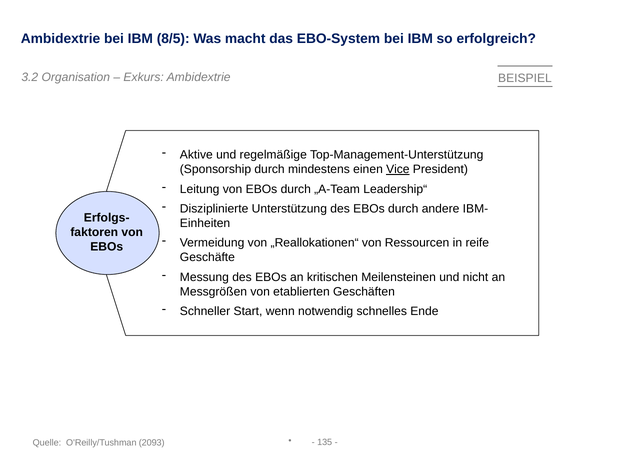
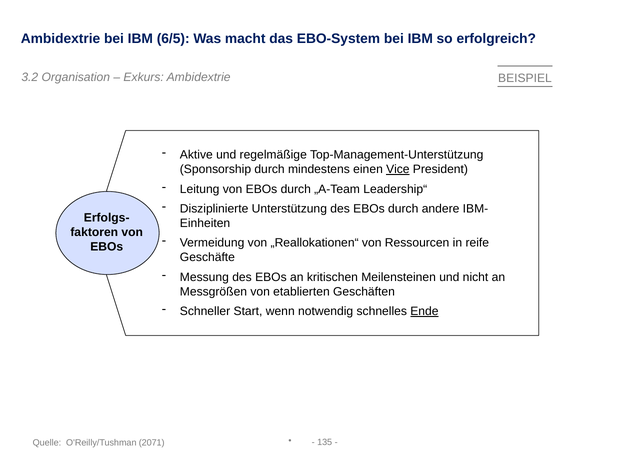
8/5: 8/5 -> 6/5 (173, 39)
Ende underline: none -> present (424, 311)
2093: 2093 -> 2071 (152, 443)
